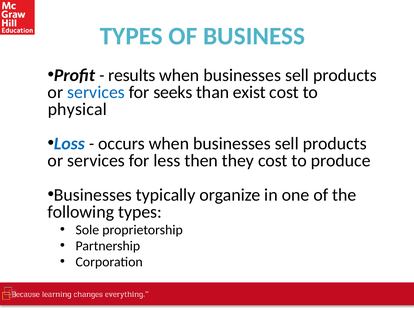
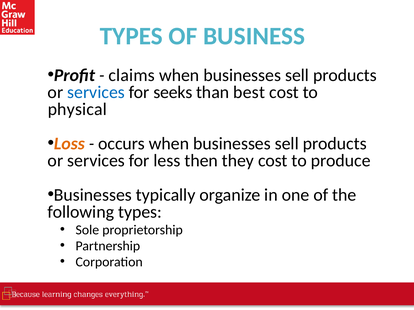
results: results -> claims (132, 75)
exist: exist -> best (249, 93)
Loss colour: blue -> orange (69, 144)
